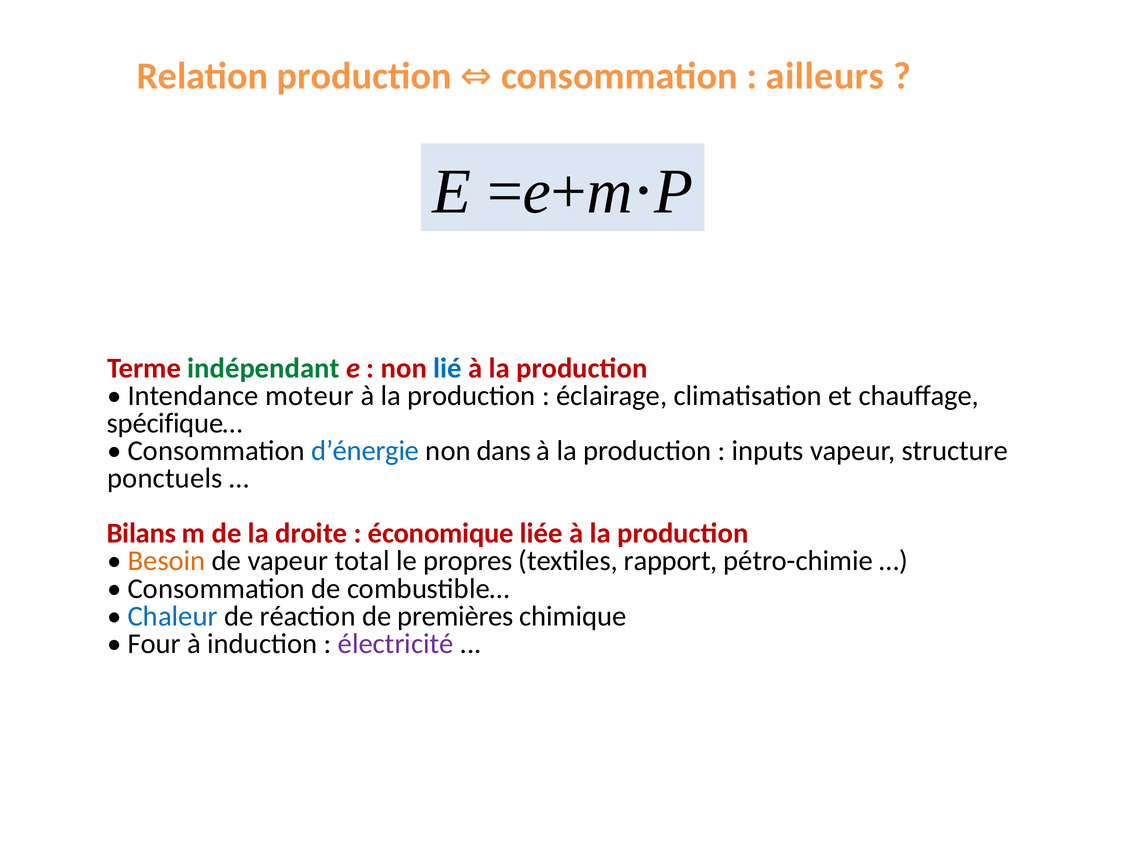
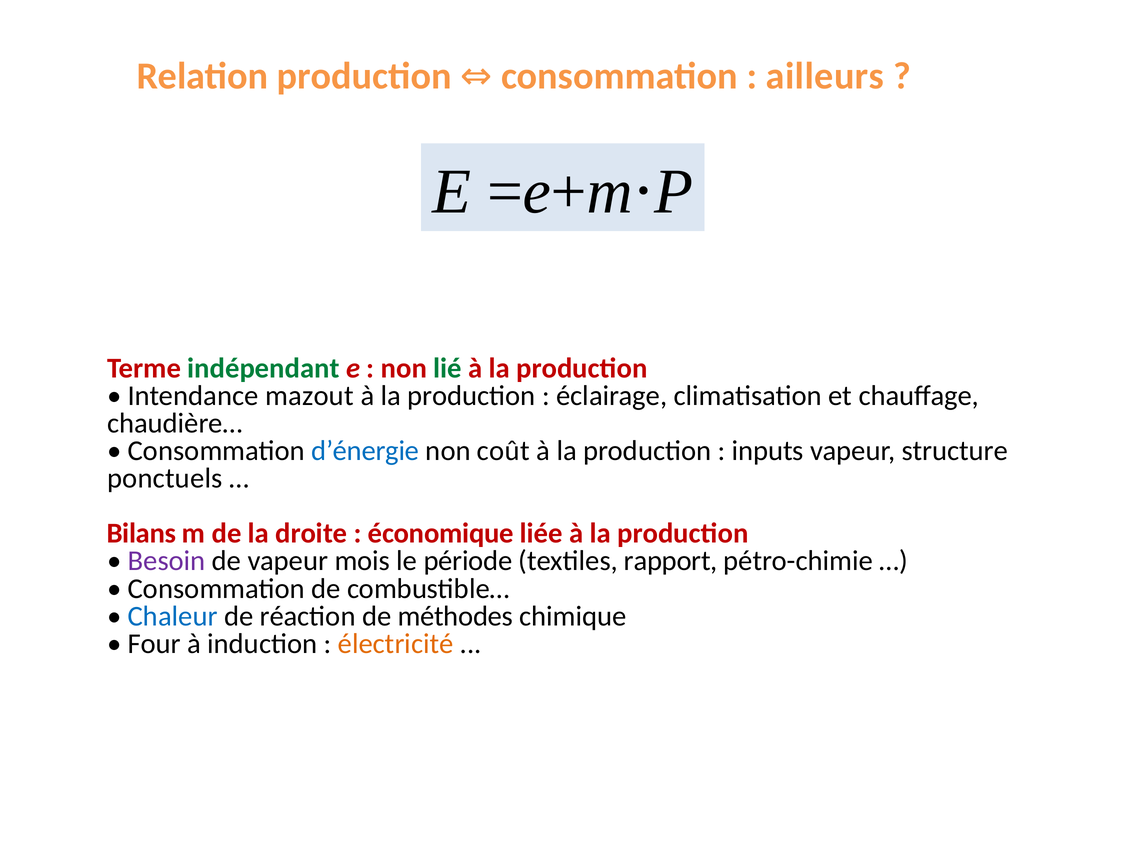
lié colour: blue -> green (448, 368)
moteur: moteur -> mazout (309, 396)
spécifique…: spécifique… -> chaudière… (175, 423)
dans: dans -> coût (503, 451)
Besoin colour: orange -> purple (167, 561)
total: total -> mois (362, 561)
propres: propres -> période (468, 561)
premières: premières -> méthodes (455, 616)
électricité colour: purple -> orange (396, 644)
